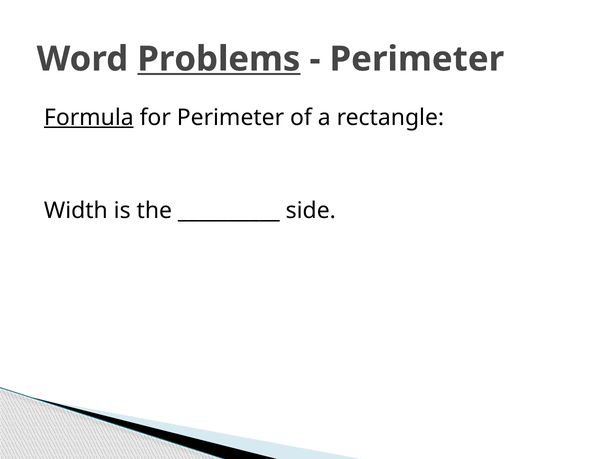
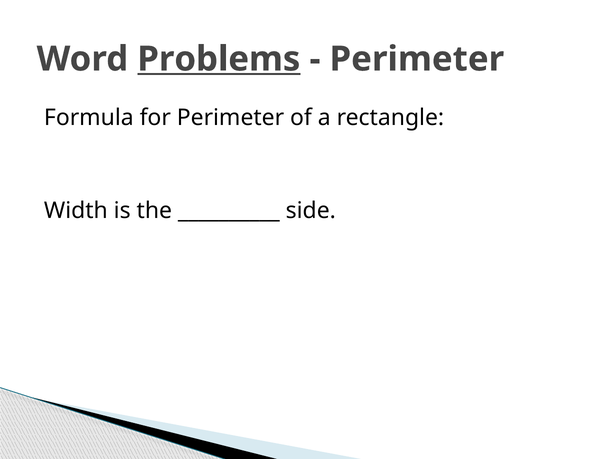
Formula underline: present -> none (89, 118)
